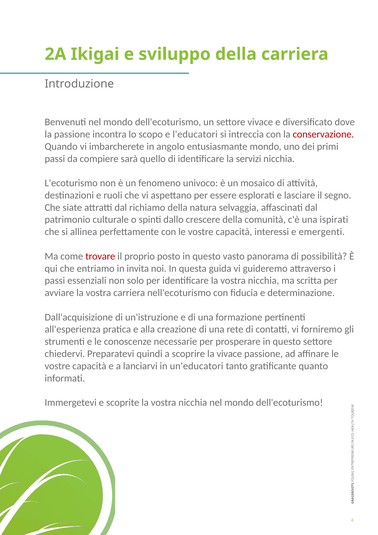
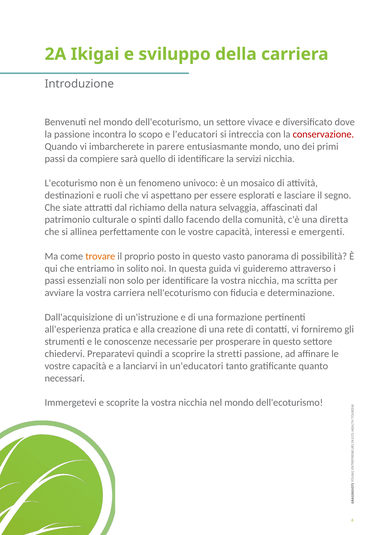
angolo: angolo -> parere (171, 146)
crescere: crescere -> facendo (203, 219)
ispirati: ispirati -> diretta (334, 219)
trovare colour: red -> orange (100, 256)
invita: invita -> solito (138, 268)
la vivace: vivace -> stretti (229, 354)
informati: informati -> necessari (65, 378)
